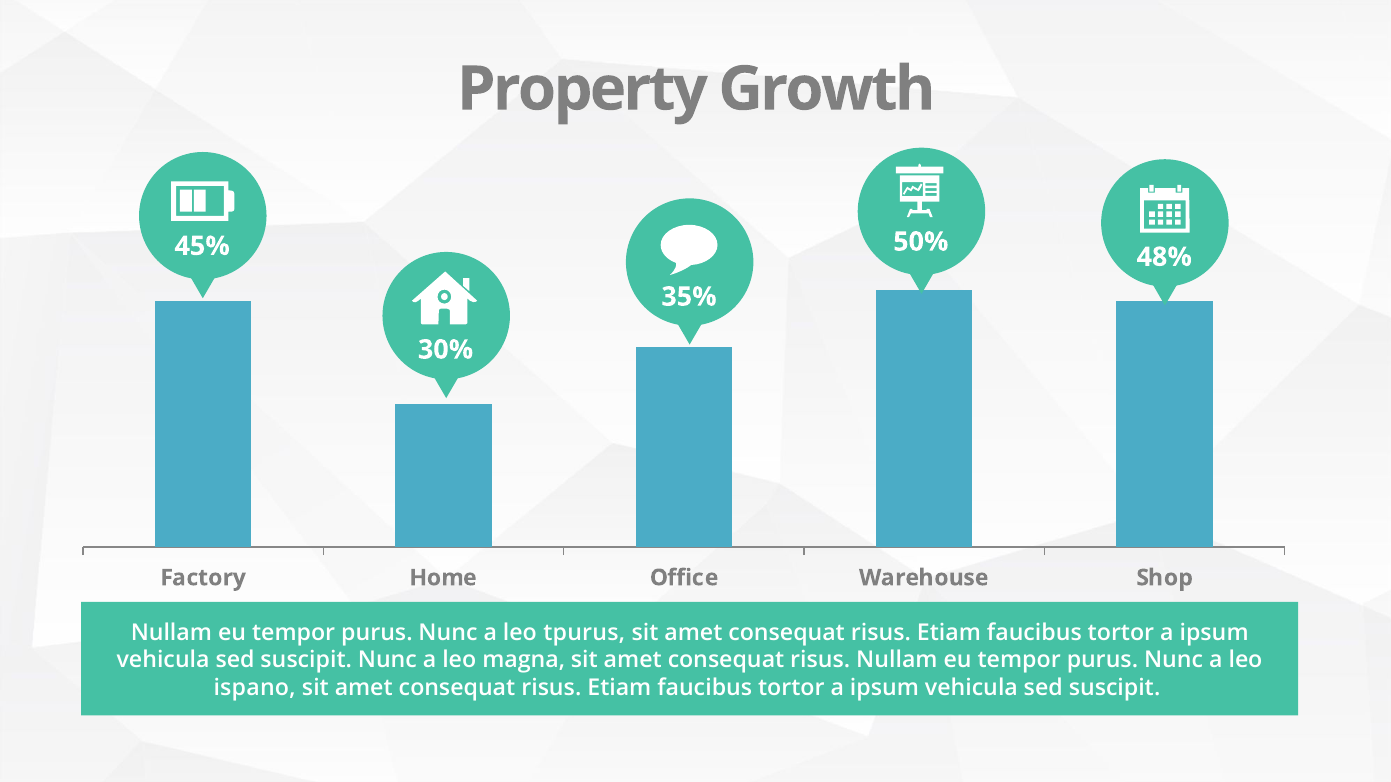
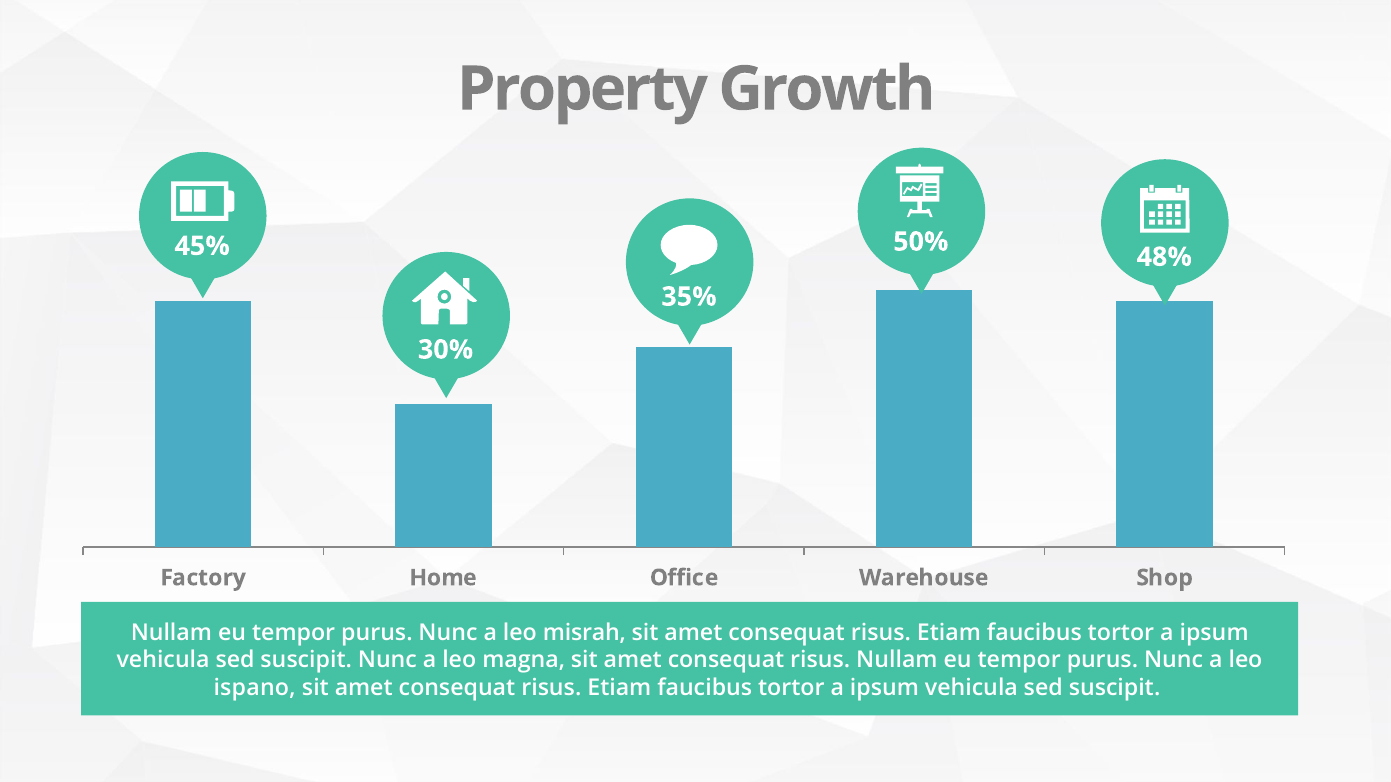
tpurus: tpurus -> misrah (584, 633)
